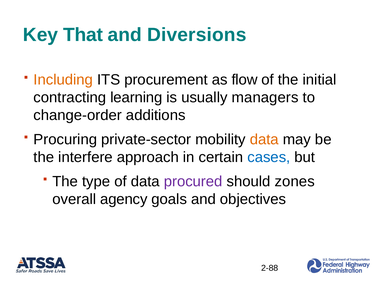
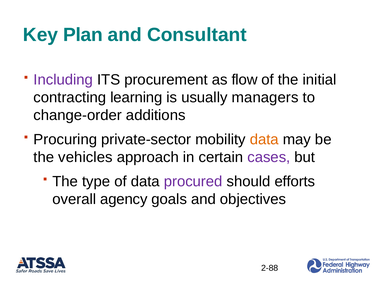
That: That -> Plan (83, 35)
Diversions: Diversions -> Consultant (197, 35)
Including colour: orange -> purple (63, 80)
interfere: interfere -> vehicles (85, 157)
cases colour: blue -> purple (269, 157)
zones: zones -> efforts (295, 182)
